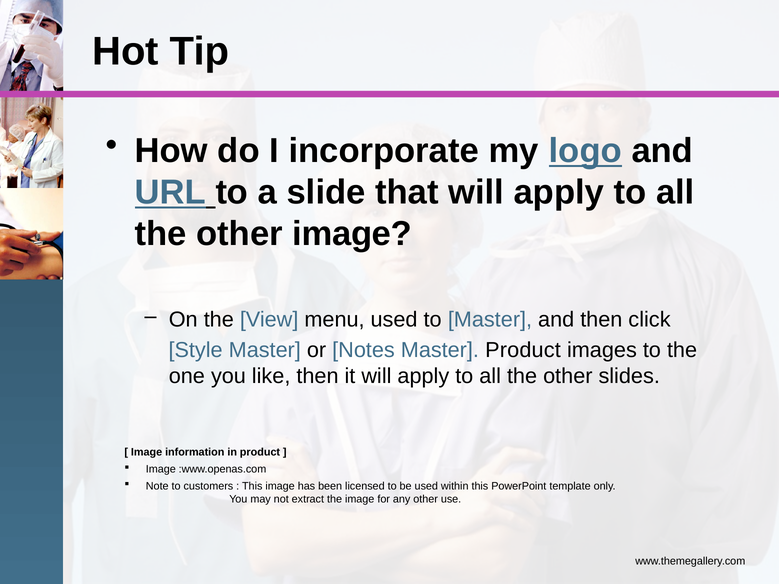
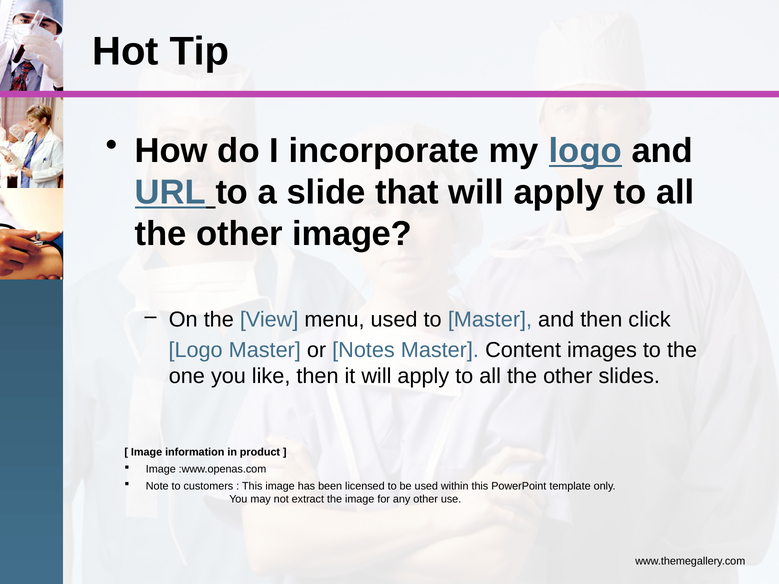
Style: Style -> Logo (196, 350)
Master Product: Product -> Content (523, 350)
